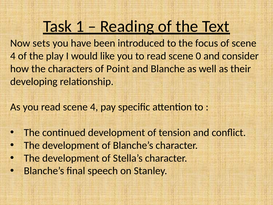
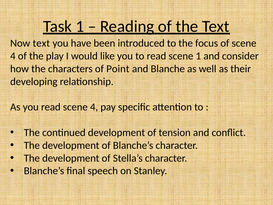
Now sets: sets -> text (41, 43)
scene 0: 0 -> 1 (198, 56)
